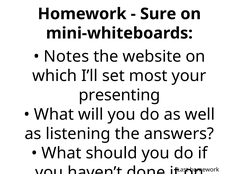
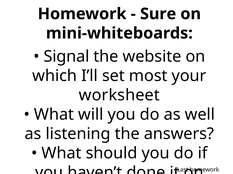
Notes: Notes -> Signal (66, 57)
presenting: presenting -> worksheet (119, 96)
